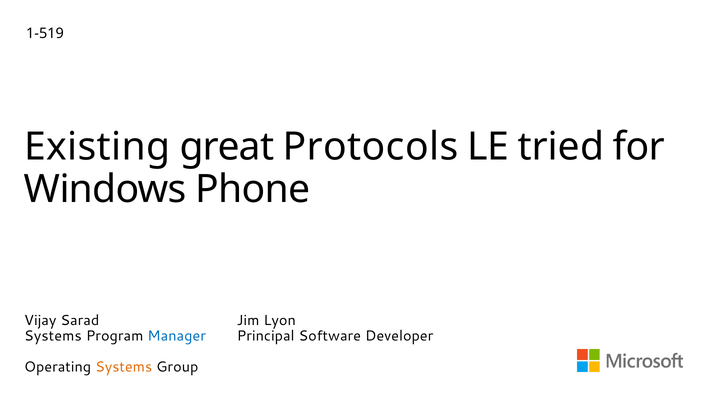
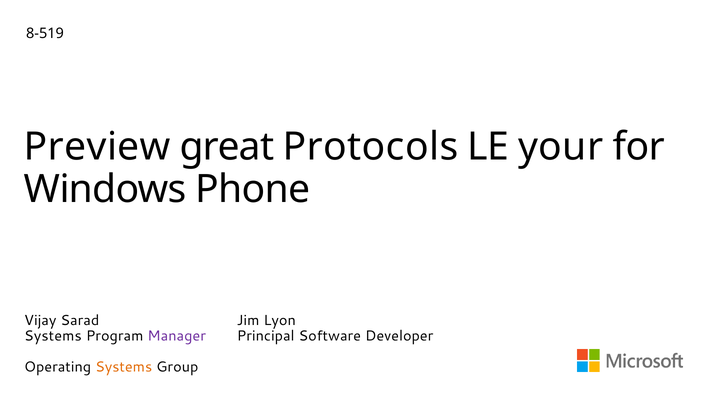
1-519: 1-519 -> 8-519 (45, 34)
Existing: Existing -> Preview (97, 147)
tried: tried -> your (561, 147)
Manager colour: blue -> purple (177, 336)
